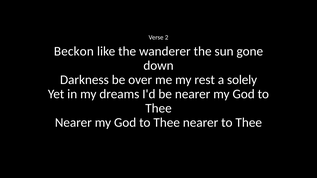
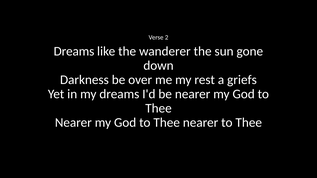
Beckon: Beckon -> Dreams (74, 51)
solely: solely -> griefs (242, 80)
